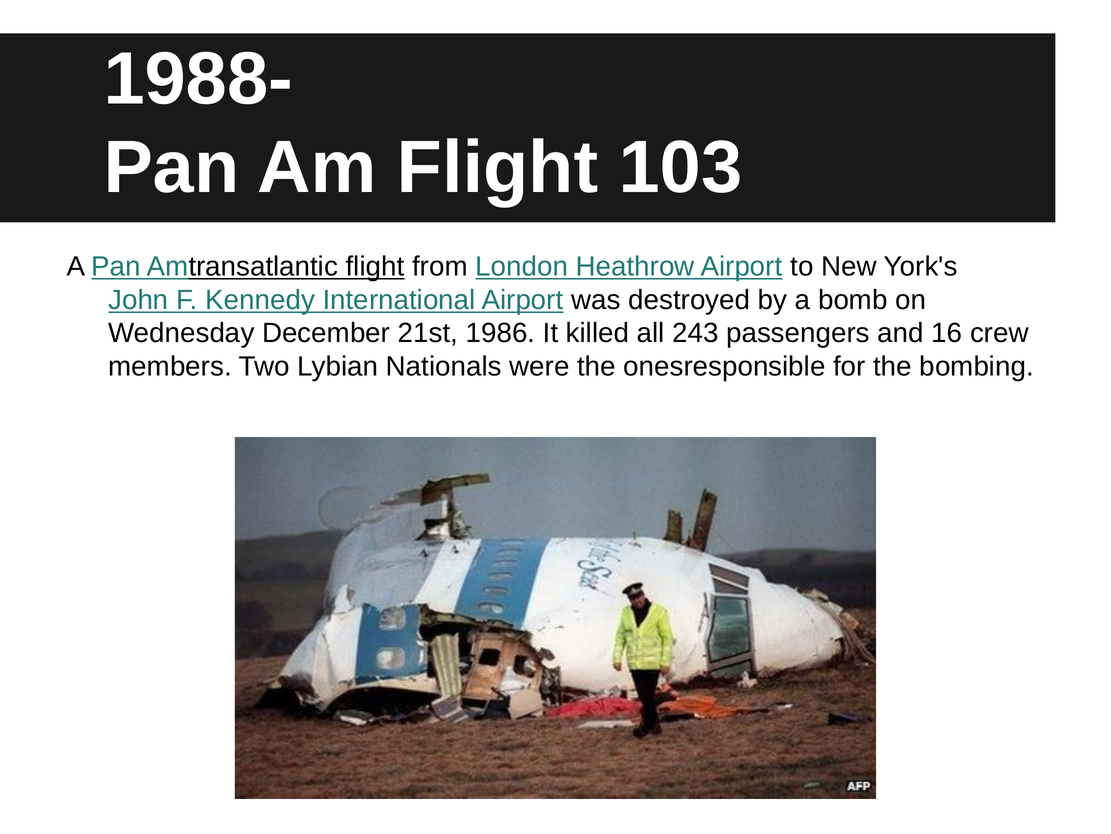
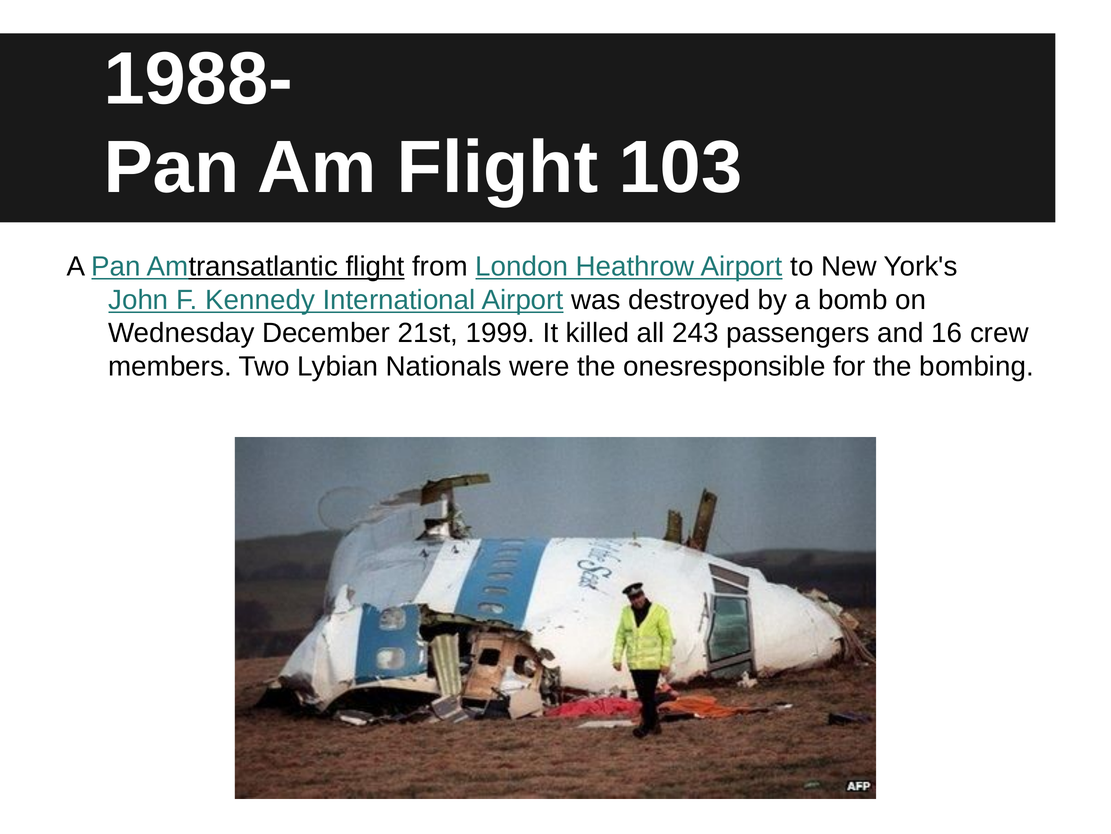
1986: 1986 -> 1999 (500, 333)
